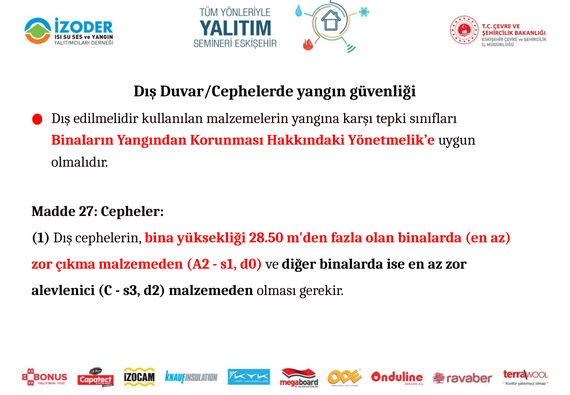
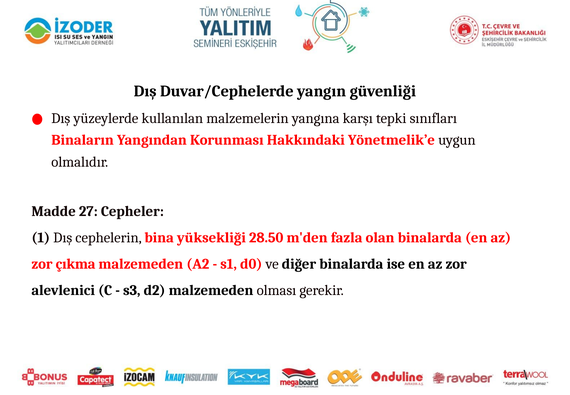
edilmelidir: edilmelidir -> yüzeylerde (106, 118)
